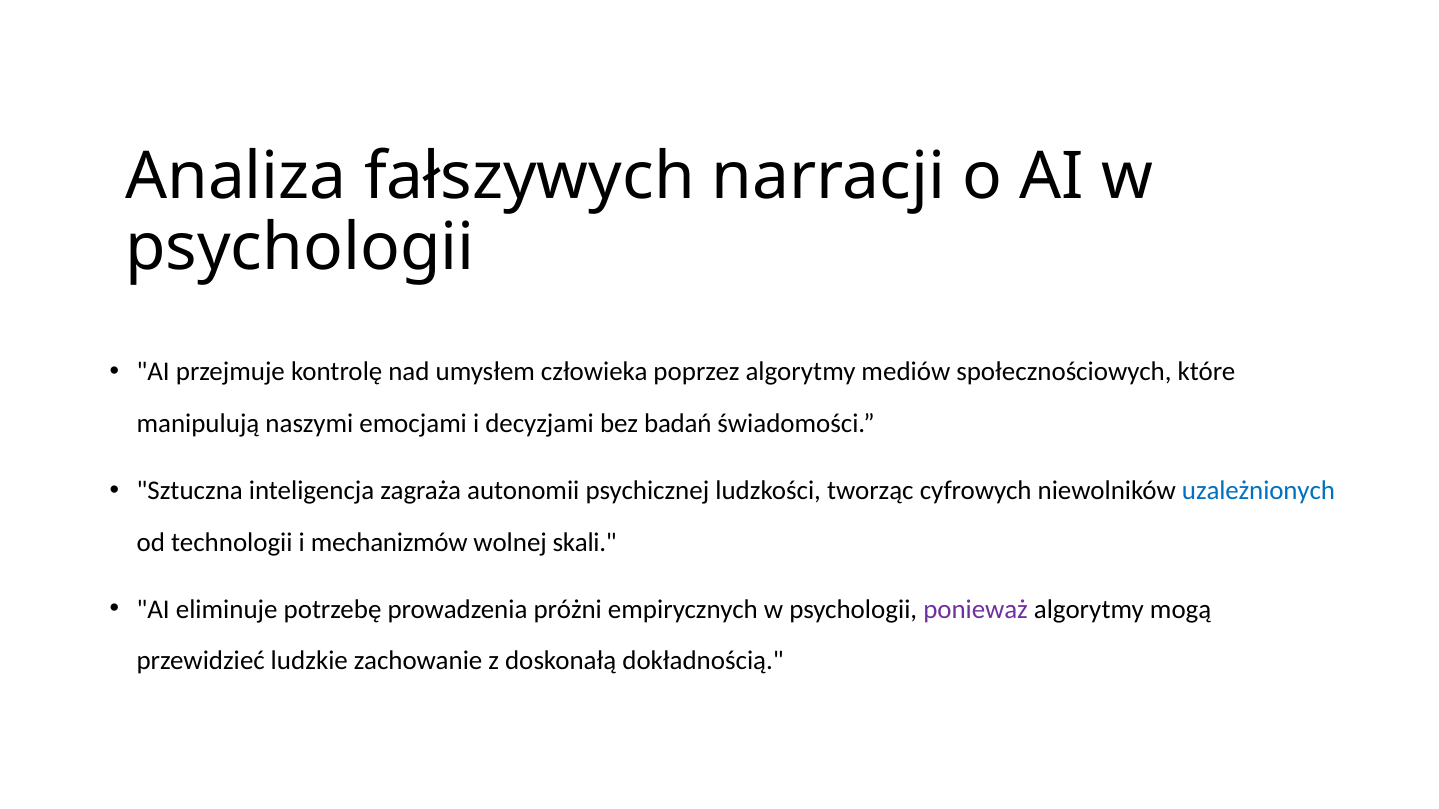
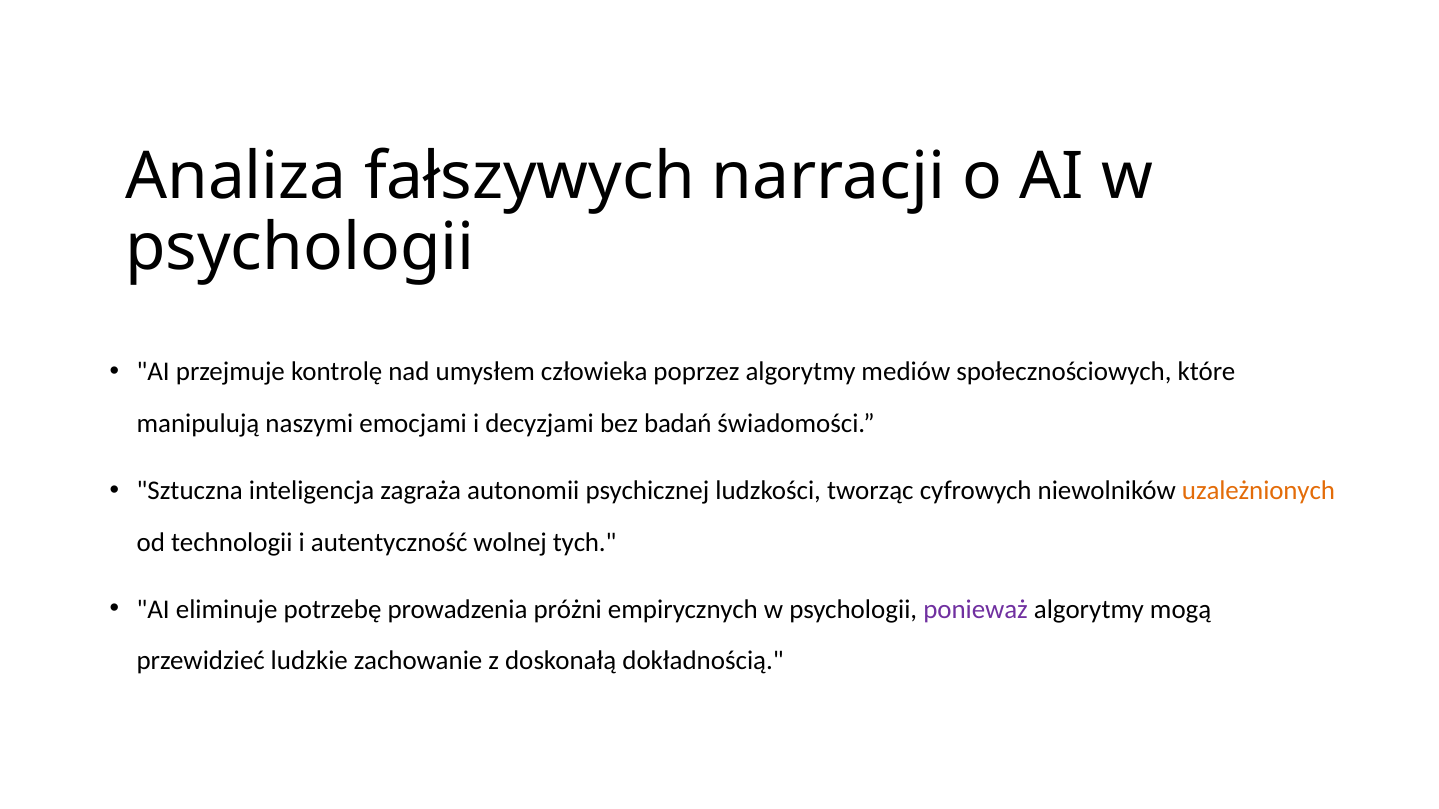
uzależnionych colour: blue -> orange (1258, 491)
mechanizmów: mechanizmów -> autentyczność (389, 543)
skali: skali -> tych (585, 543)
